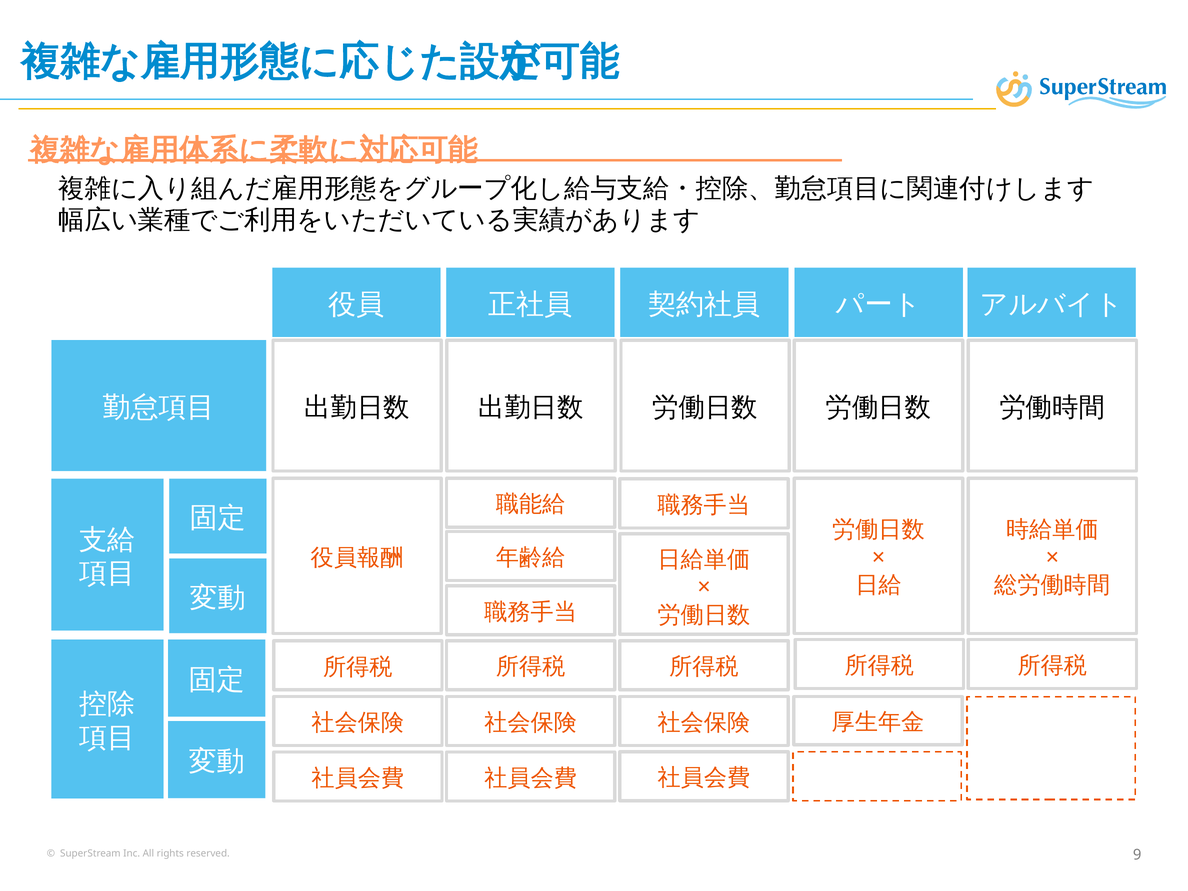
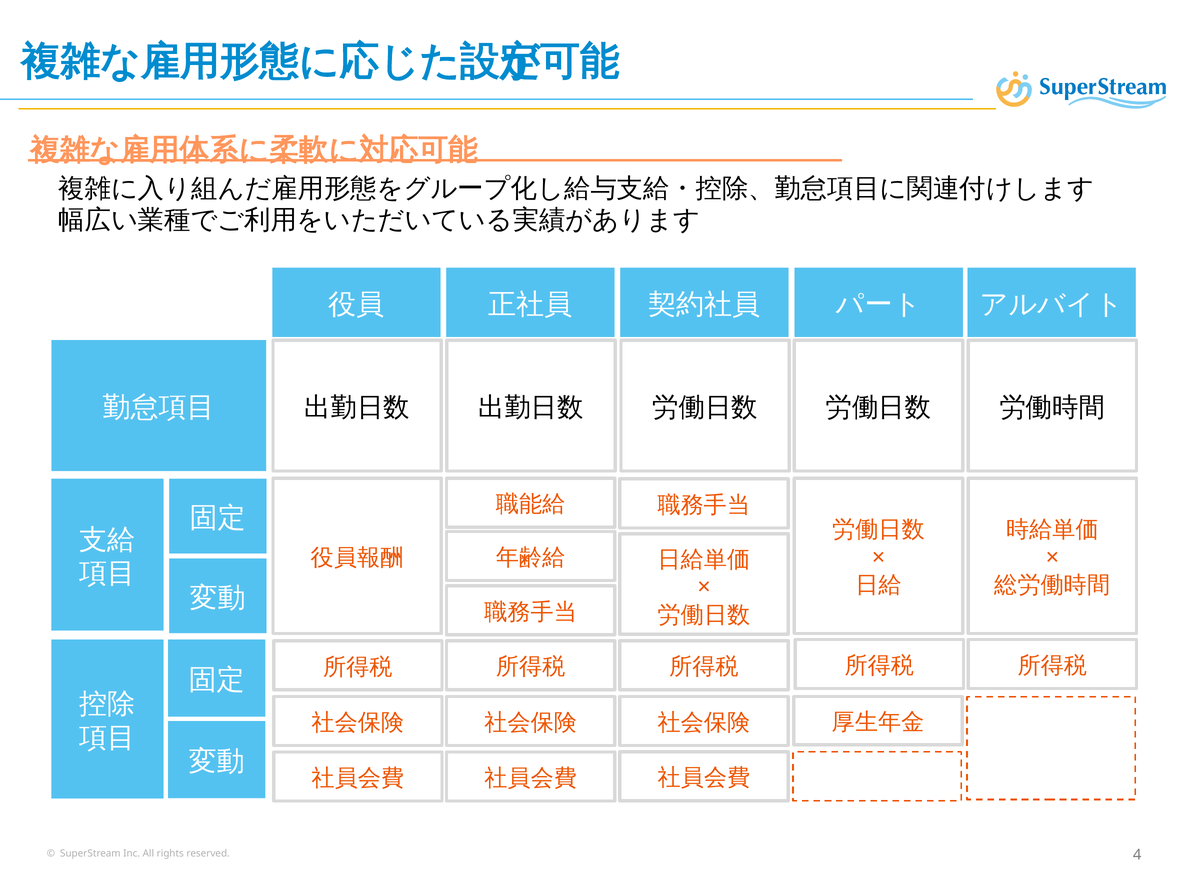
9: 9 -> 4 (1137, 855)
